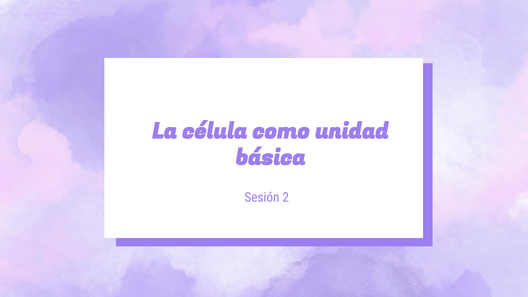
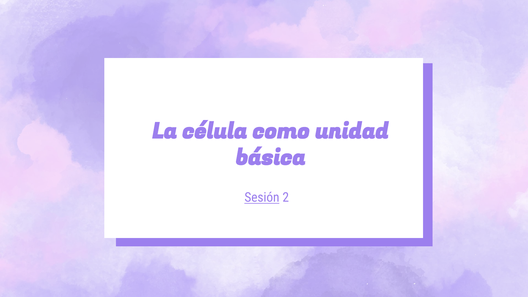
Sesión underline: none -> present (262, 198)
